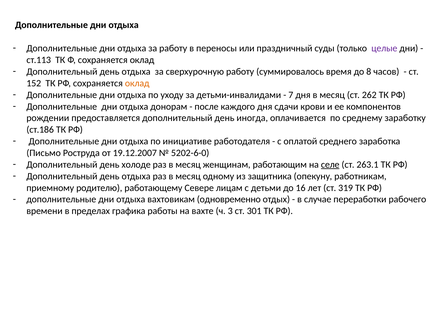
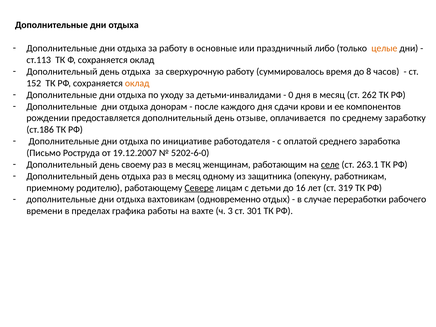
переносы: переносы -> основные (217, 48)
суды: суды -> либо (325, 48)
целые colour: purple -> orange (384, 48)
7: 7 -> 0 (291, 95)
иногда: иногда -> отзыве (252, 118)
холоде: холоде -> своему (136, 165)
Севере underline: none -> present (199, 188)
